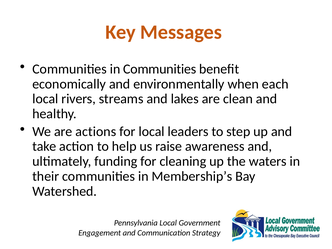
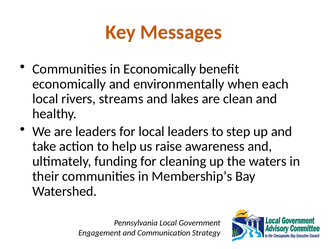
in Communities: Communities -> Economically (160, 69)
are actions: actions -> leaders (96, 131)
